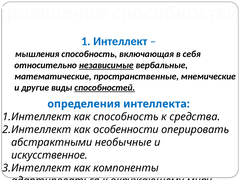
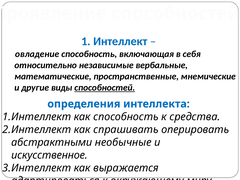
мышления: мышления -> овладение (37, 54)
независимые underline: present -> none (106, 65)
особенности: особенности -> спрашивать (126, 130)
компоненты: компоненты -> выражается (126, 168)
